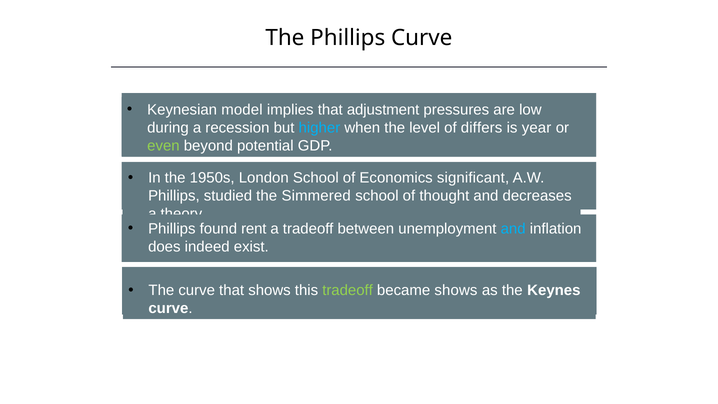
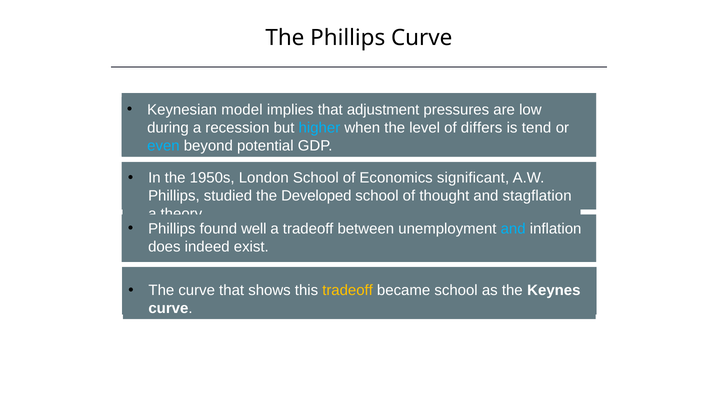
year: year -> tend (537, 128)
even colour: light green -> light blue (163, 146)
Simmered: Simmered -> Developed (316, 196)
decreases: decreases -> stagflation (537, 196)
rent: rent -> well (254, 229)
tradeoff colour: light green -> yellow (348, 290)
became shows: shows -> school (456, 290)
